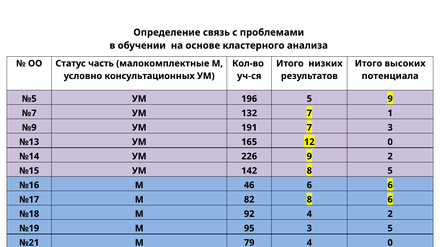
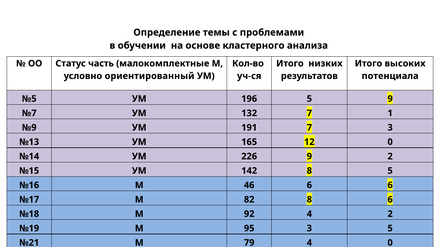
связь: связь -> темы (216, 32)
консультационных: консультационных -> ориентированный (150, 76)
